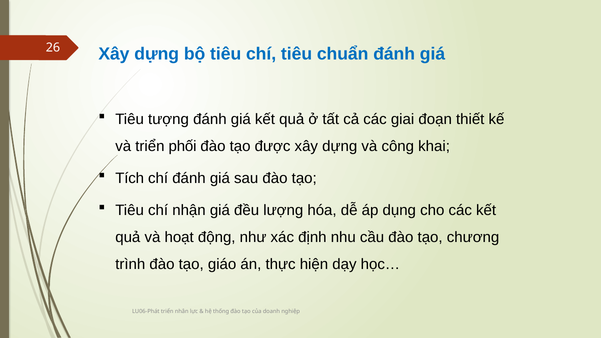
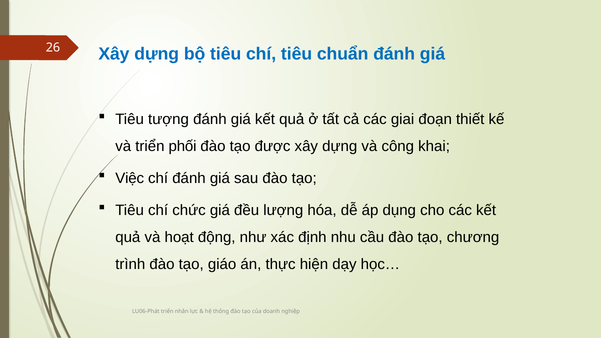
Tích: Tích -> Việc (130, 178)
nhận: nhận -> chức (189, 210)
